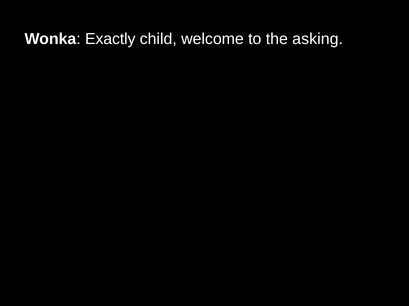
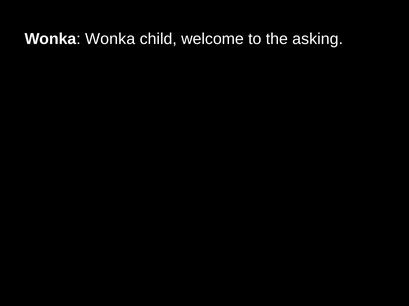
Wonka Exactly: Exactly -> Wonka (110, 39)
